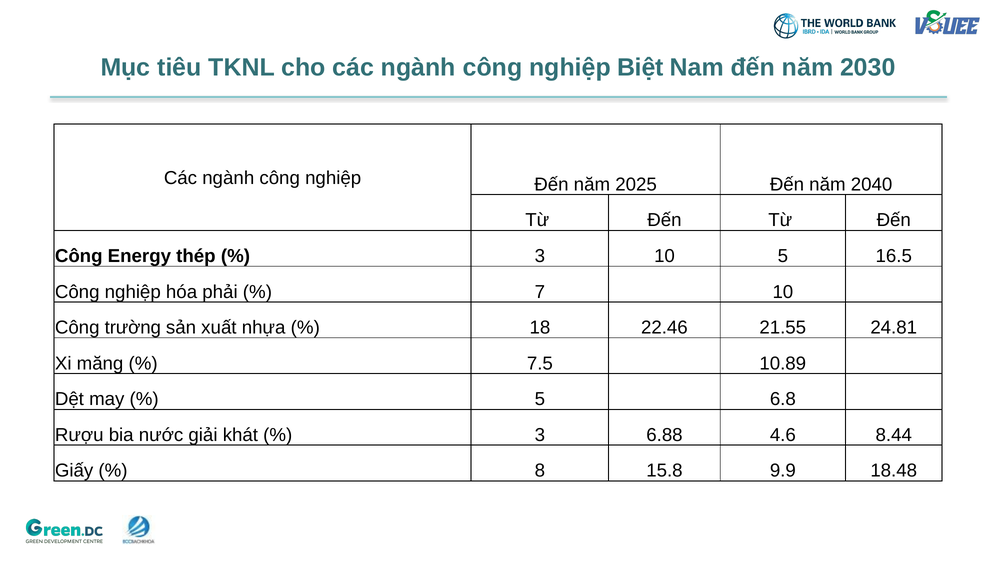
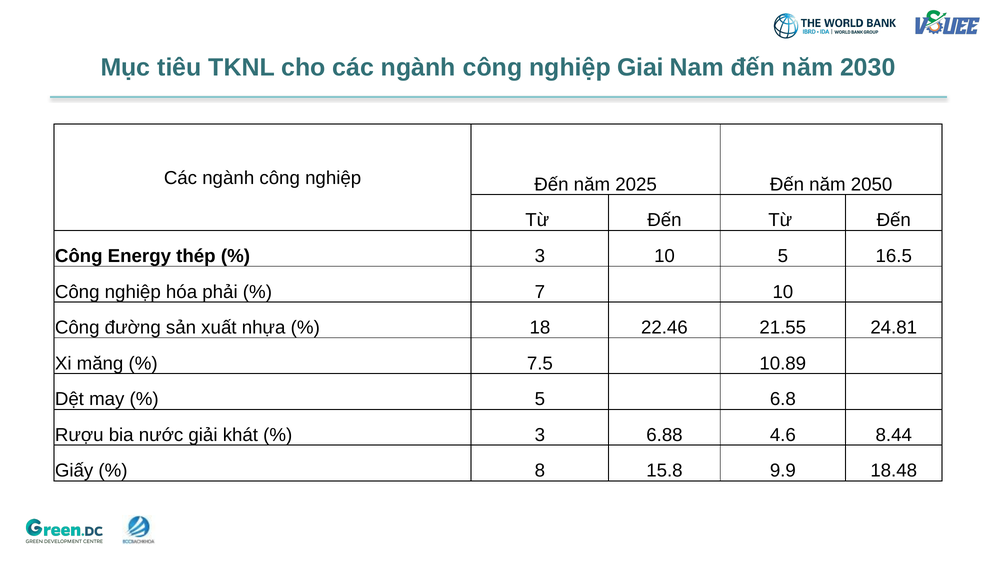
Biệt: Biệt -> Giai (640, 68)
2040: 2040 -> 2050 (872, 184)
trường: trường -> đường (133, 328)
